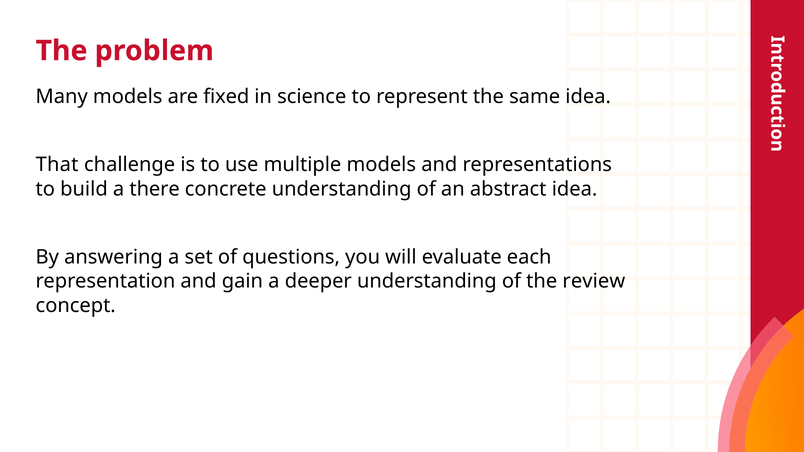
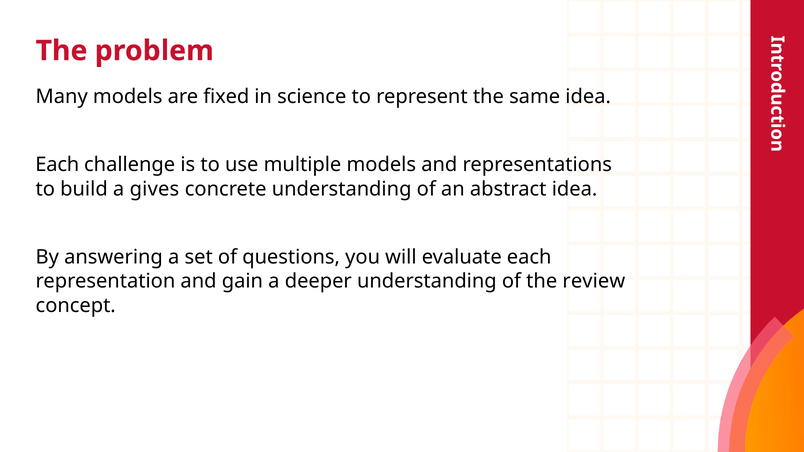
That: That -> Each (57, 165)
there: there -> gives (154, 189)
